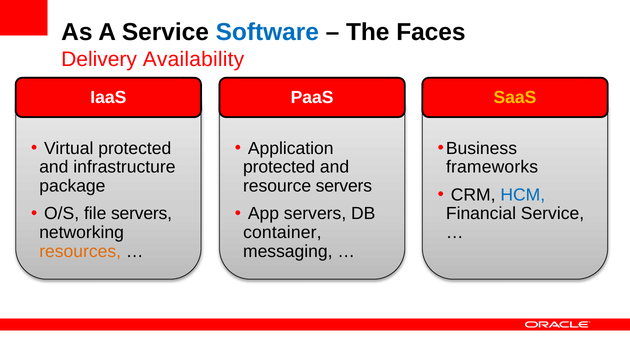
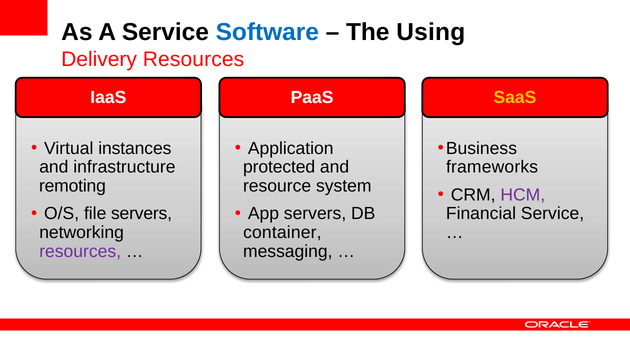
Faces: Faces -> Using (431, 32)
Delivery Availability: Availability -> Resources (194, 59)
Virtual protected: protected -> instances (135, 148)
package: package -> remoting (72, 186)
resource servers: servers -> system (344, 186)
HCM colour: blue -> purple (523, 195)
resources colour: orange -> purple (80, 252)
